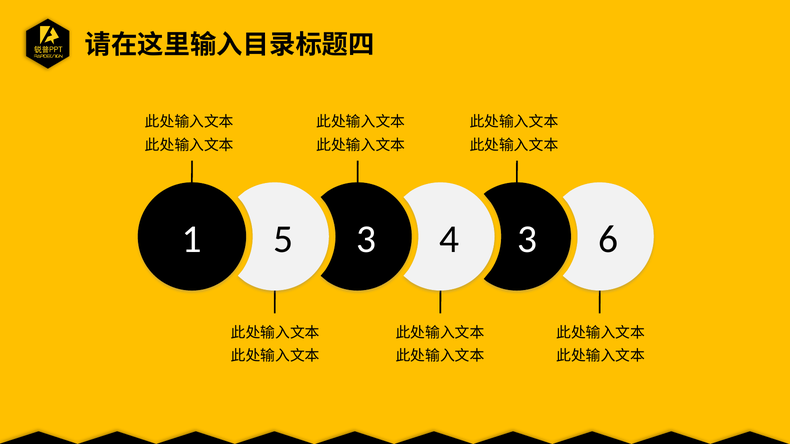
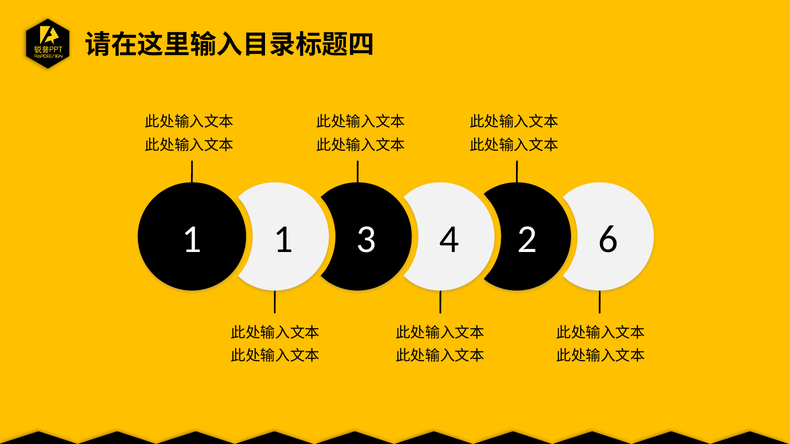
1 5: 5 -> 1 (283, 239)
4 3: 3 -> 2 (527, 239)
